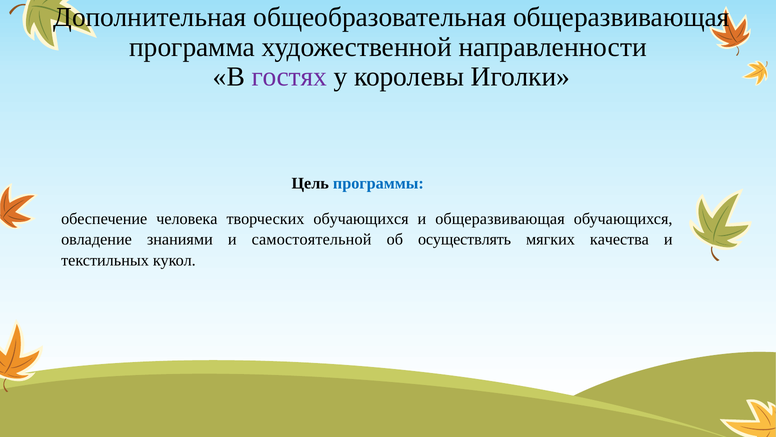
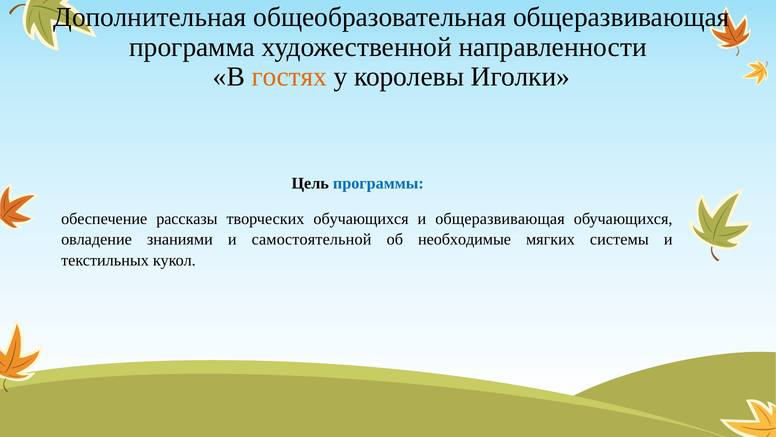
гостях colour: purple -> orange (289, 77)
человека: человека -> рассказы (187, 219)
осуществлять: осуществлять -> необходимые (465, 239)
качества: качества -> системы (619, 239)
